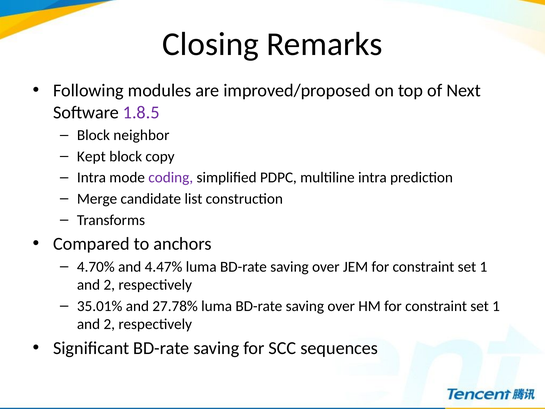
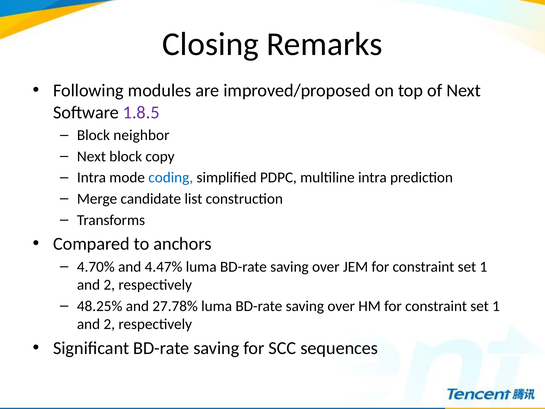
Kept: Kept -> Next (91, 156)
coding colour: purple -> blue (171, 178)
35.01%: 35.01% -> 48.25% (100, 306)
